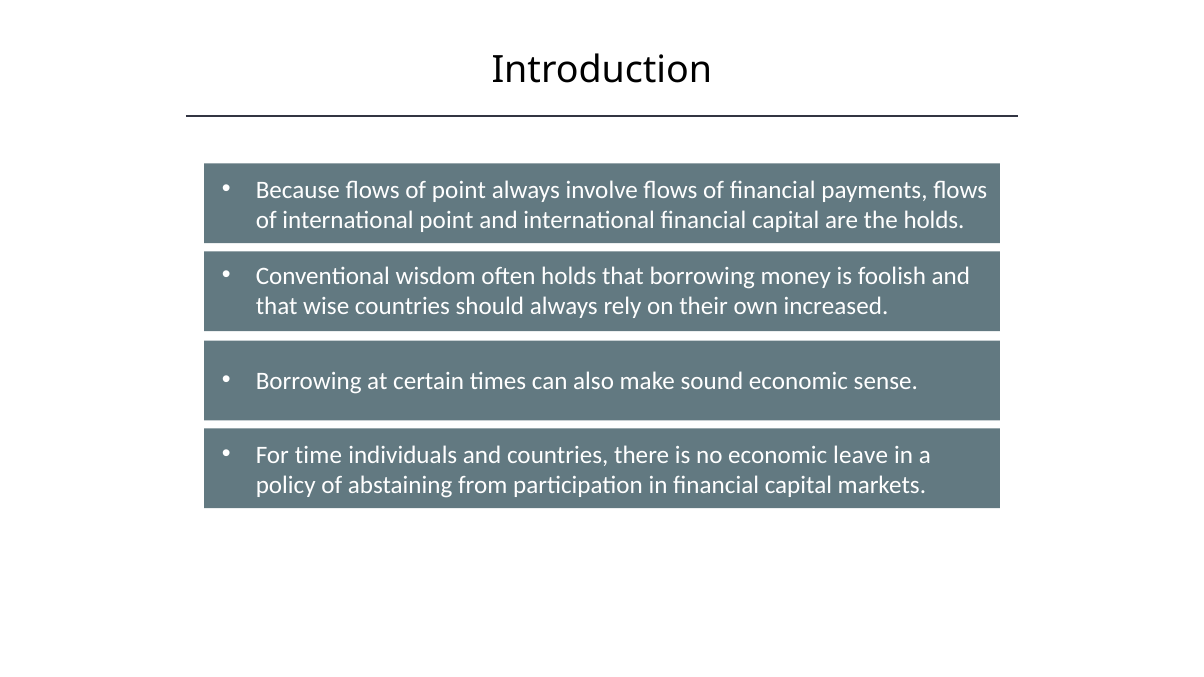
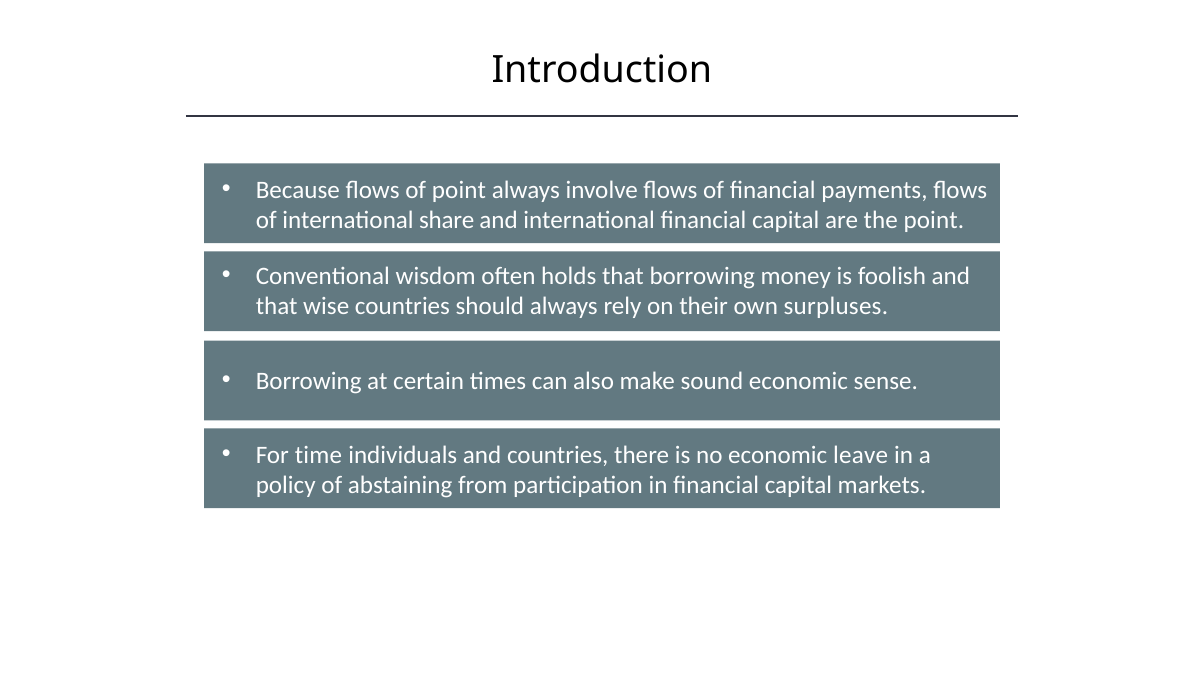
international point: point -> share (447, 220)
the holds: holds -> point (934, 220)
increased: increased -> surpluses (836, 306)
